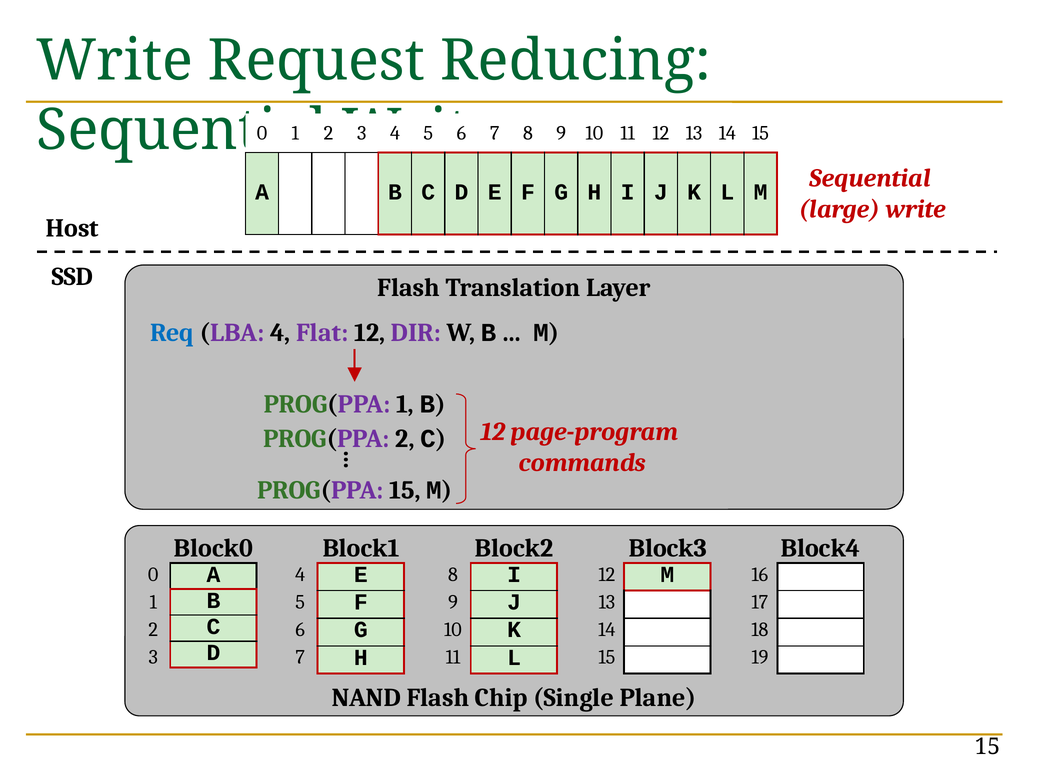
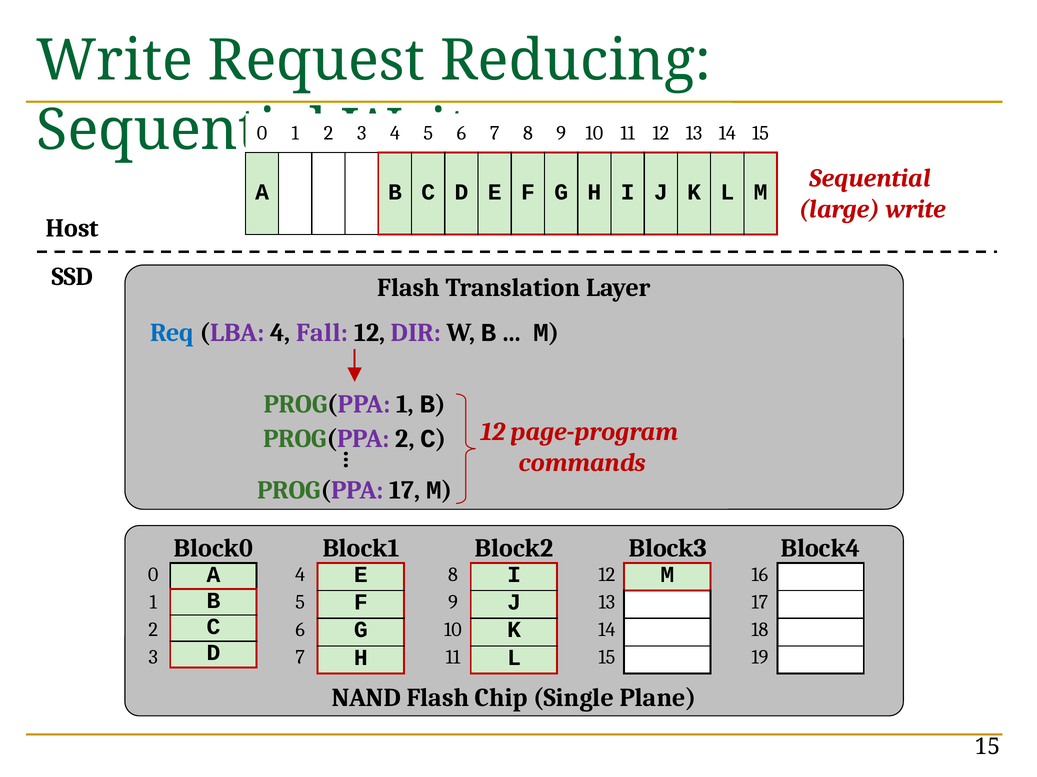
Flat: Flat -> Fall (322, 333)
PROG(PPA 15: 15 -> 17 (405, 491)
